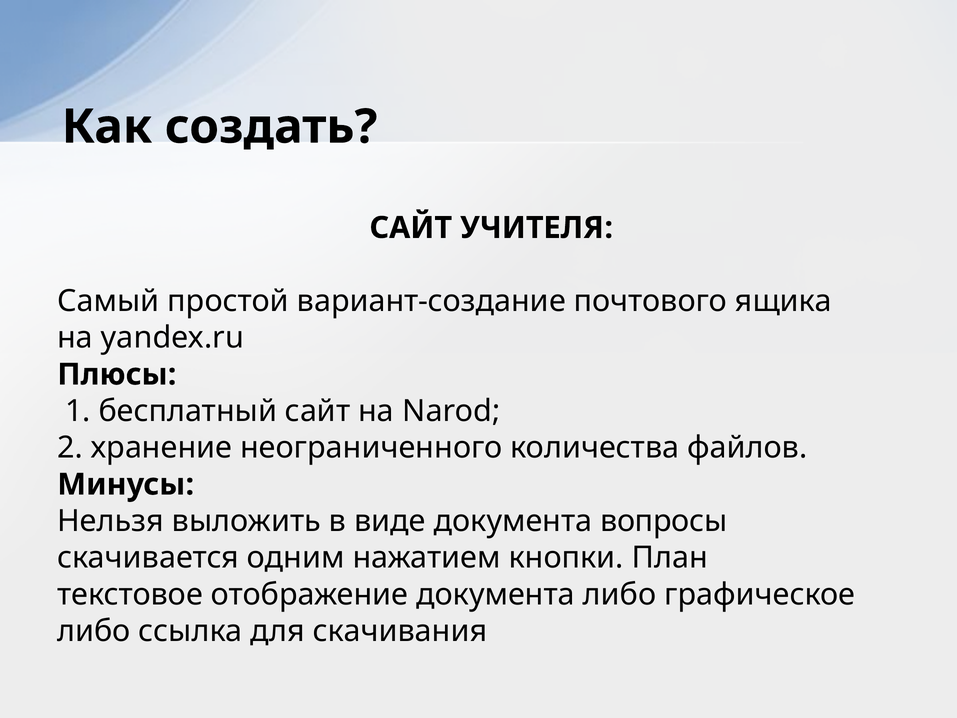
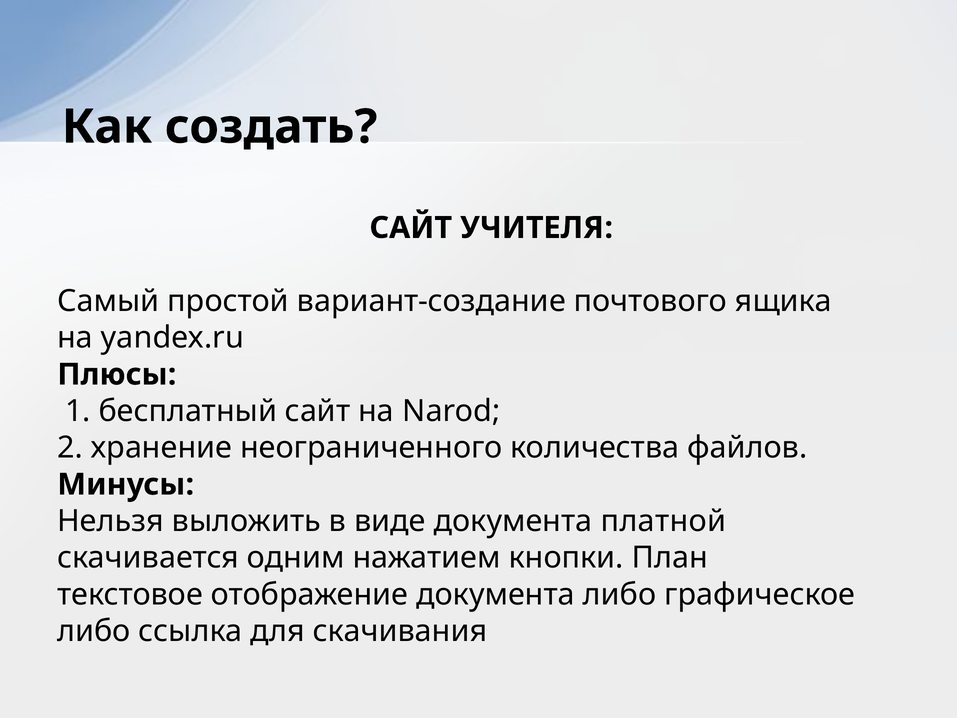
вопросы: вопросы -> платной (663, 521)
